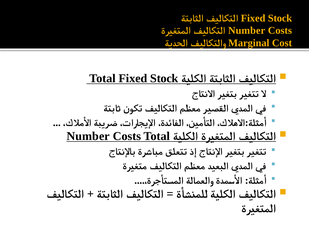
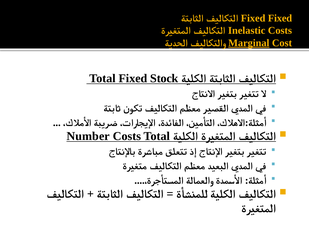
Stock: Stock -> Fixed (280, 18)
Number: Number -> Inelastic (247, 31)
Marginal underline: none -> present (249, 43)
